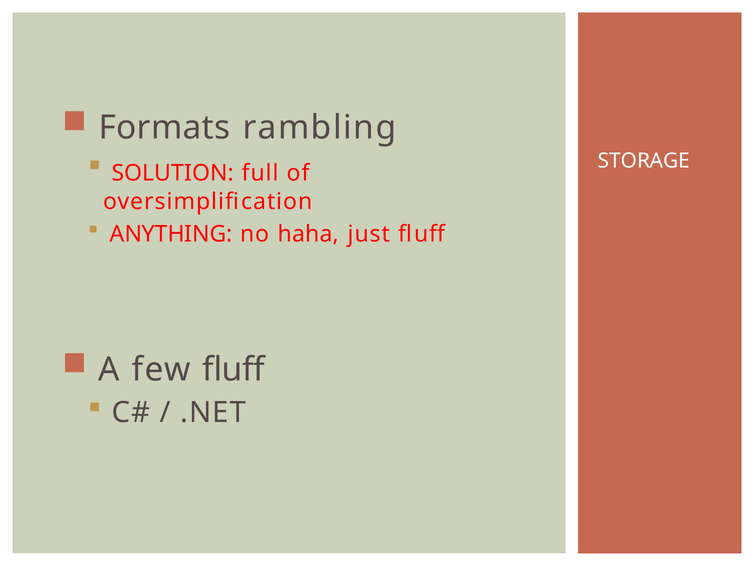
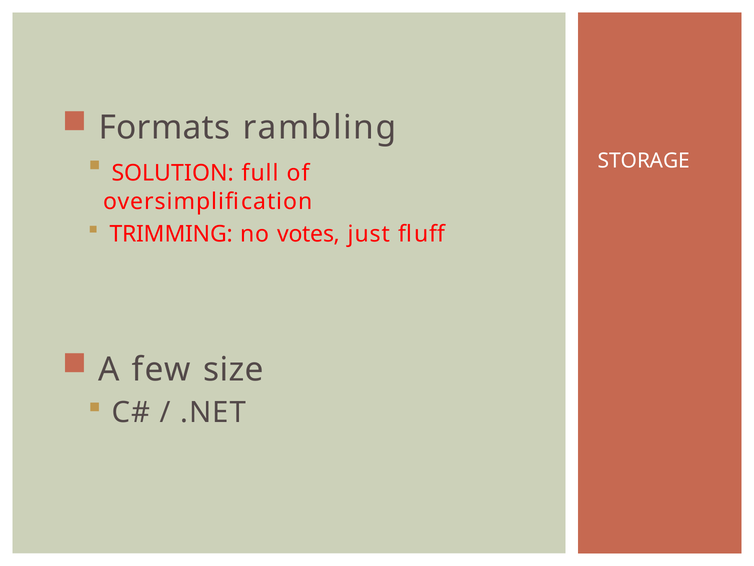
ANYTHING: ANYTHING -> TRIMMING (171, 234)
haha: haha -> votes (309, 234)
few fluff: fluff -> size (233, 369)
